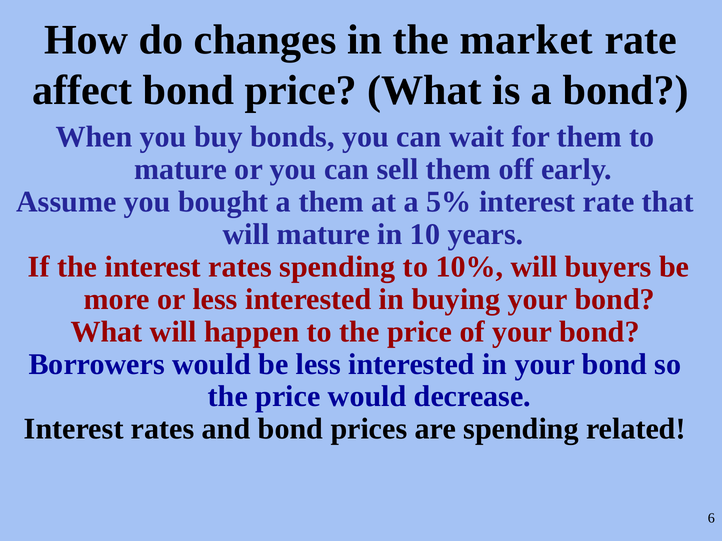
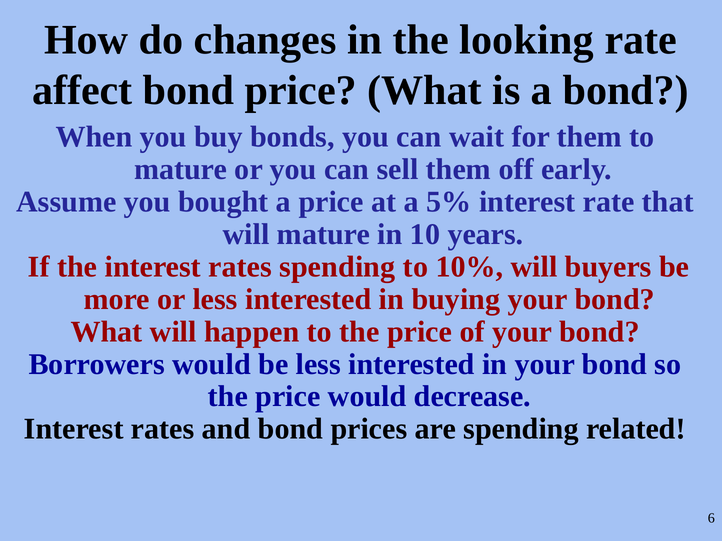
market: market -> looking (527, 40)
a them: them -> price (331, 202)
